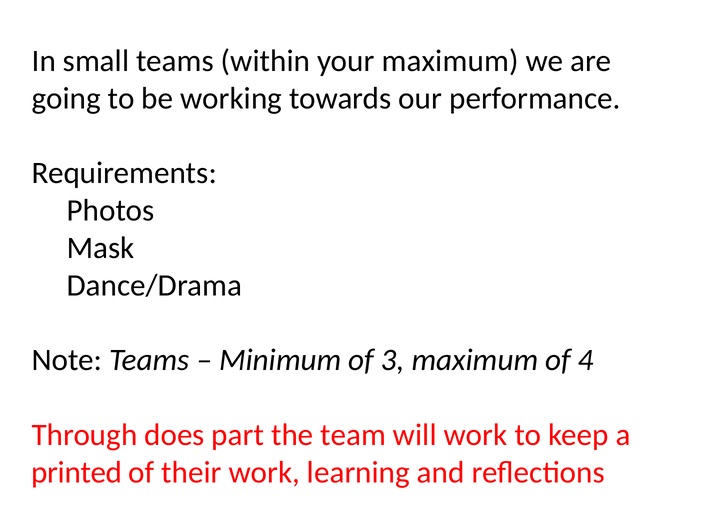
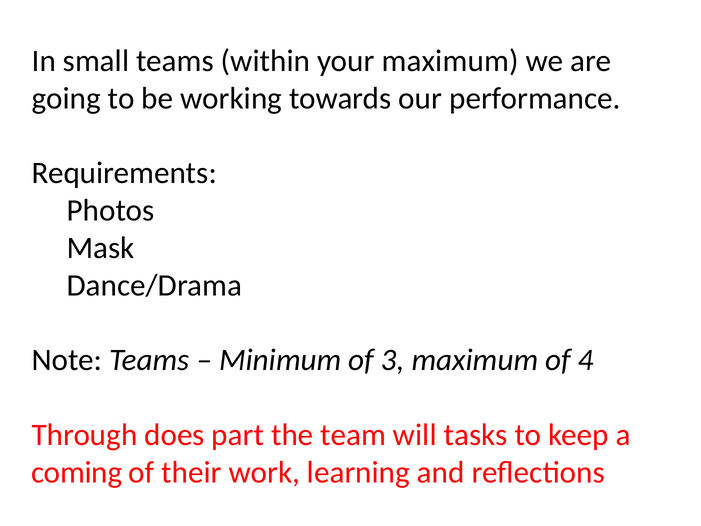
will work: work -> tasks (476, 435)
printed: printed -> coming (77, 472)
